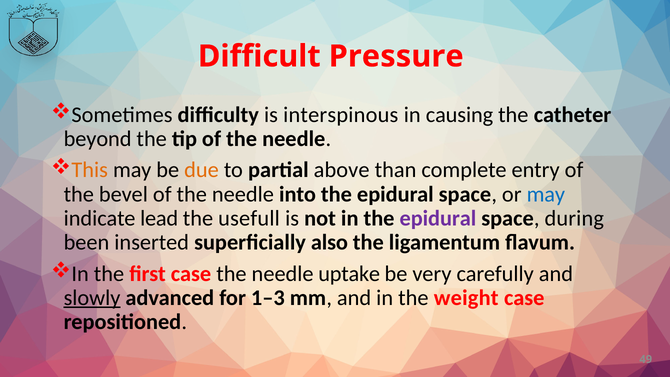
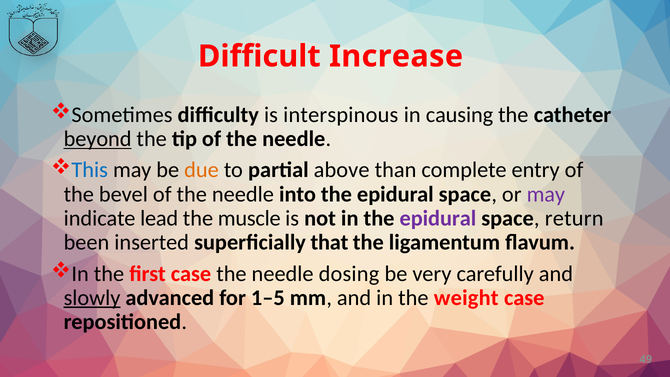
Pressure: Pressure -> Increase (396, 56)
beyond underline: none -> present (98, 139)
This colour: orange -> blue (90, 170)
may colour: blue -> purple (546, 194)
usefull: usefull -> muscle (249, 218)
during: during -> return (574, 218)
also: also -> that (329, 242)
uptake: uptake -> dosing (349, 274)
1–3: 1–3 -> 1–5 (268, 298)
